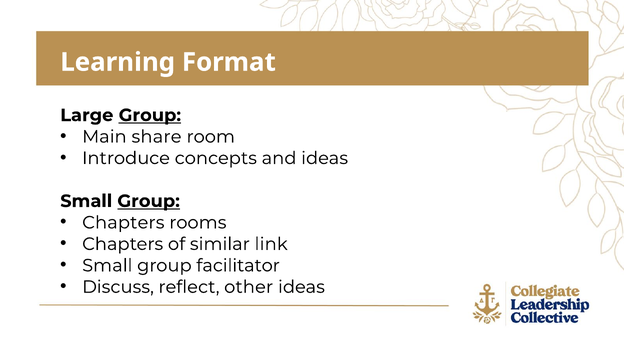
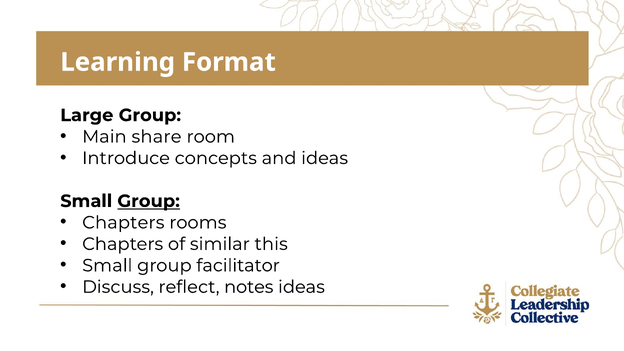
Group underline: present -> none (150, 115)
link: link -> this (271, 244)
other: other -> notes (249, 287)
